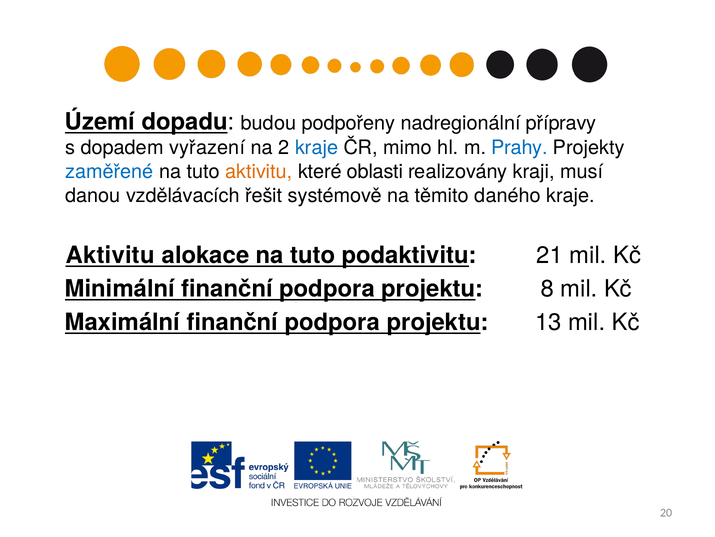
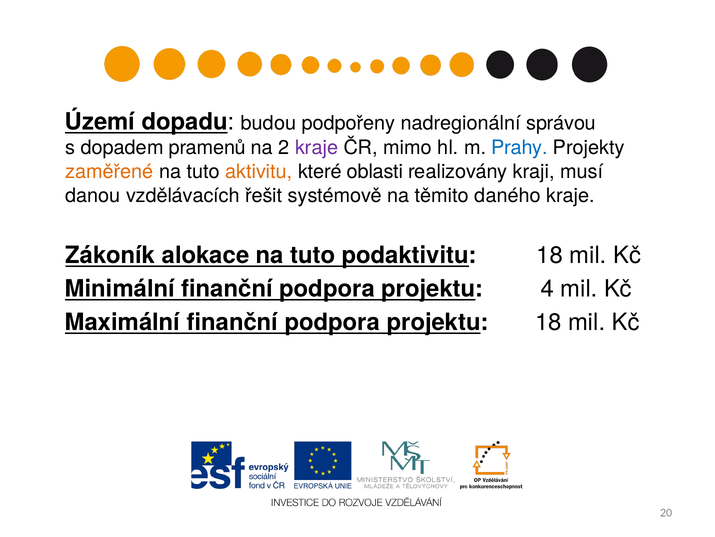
přípravy: přípravy -> správou (561, 123)
vyřazení: vyřazení -> pramenů (207, 148)
kraje colour: blue -> purple (317, 148)
zaměřené colour: blue -> orange (109, 171)
Aktivitu: Aktivitu -> Zákoník (110, 255)
podaktivitu 21: 21 -> 18 (550, 255)
8: 8 -> 4 (547, 289)
projektu 13: 13 -> 18 (548, 322)
